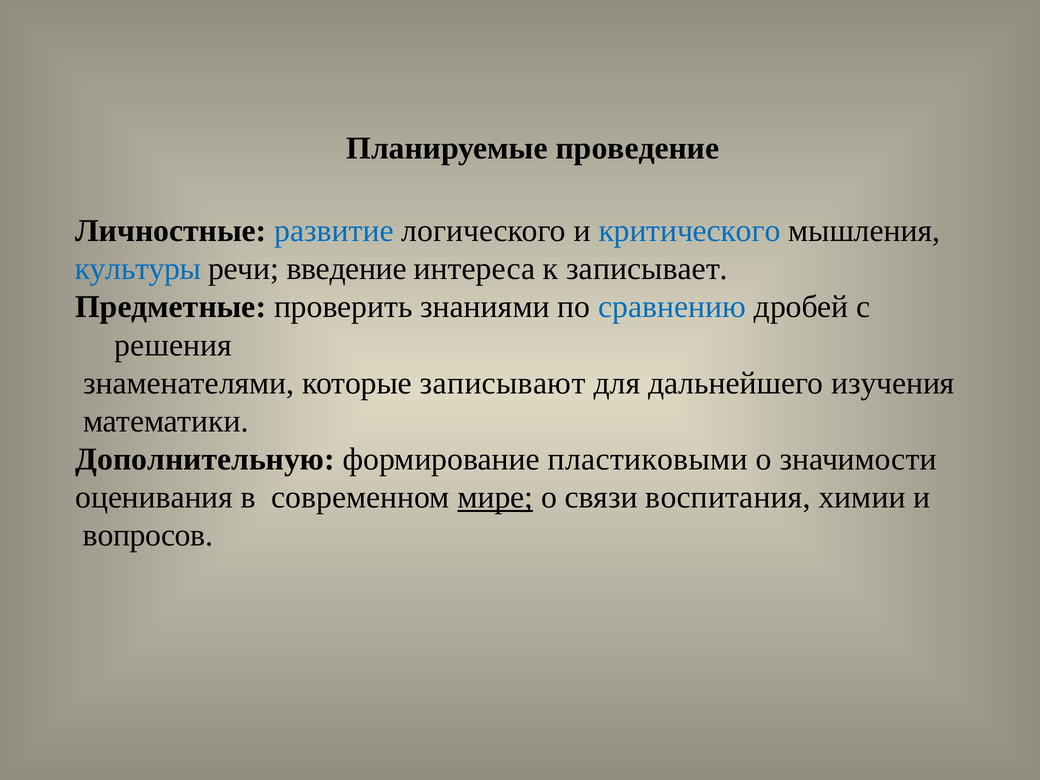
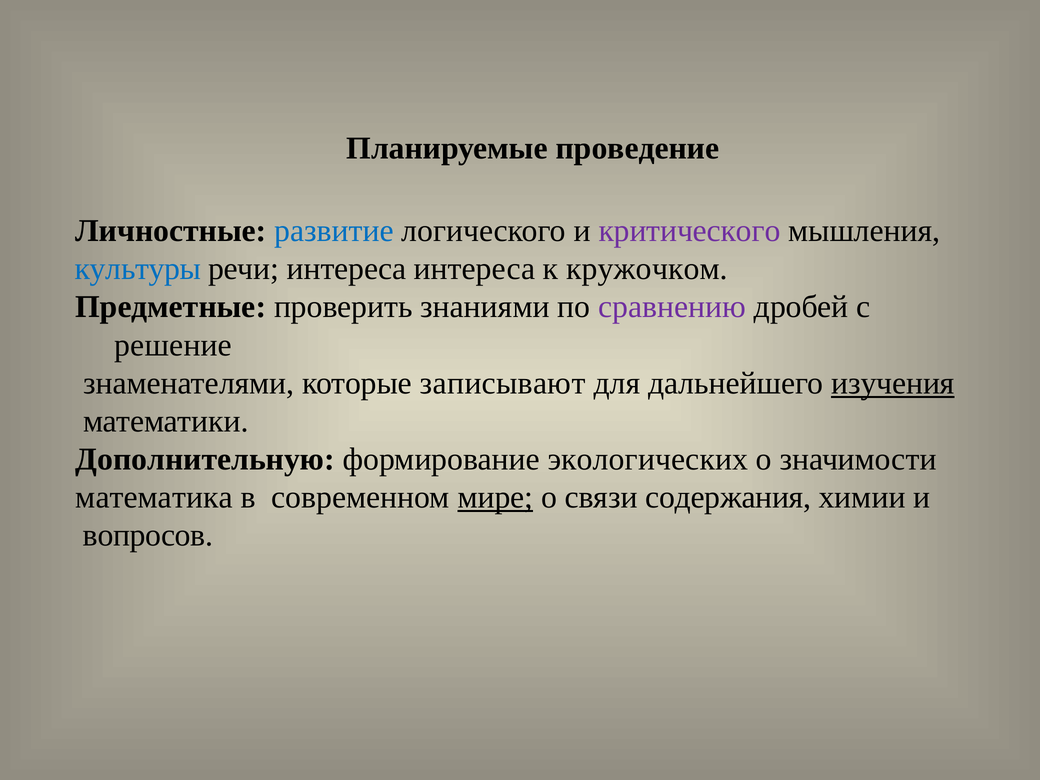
критического colour: blue -> purple (690, 231)
речи введение: введение -> интереса (346, 269)
записывает: записывает -> кружочком (647, 269)
сравнению colour: blue -> purple (672, 307)
решения: решения -> решение (173, 345)
изучения underline: none -> present (893, 383)
пластиковыми: пластиковыми -> экологических (648, 459)
оценивания: оценивания -> математика (154, 497)
воспитания: воспитания -> содержания (728, 497)
